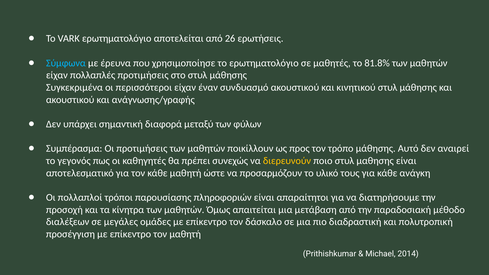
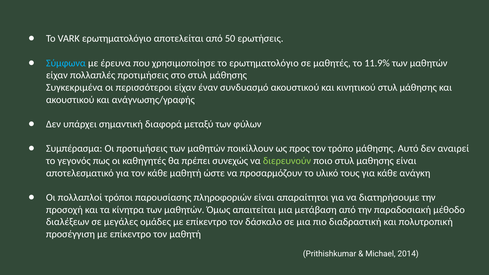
26: 26 -> 50 (230, 39)
81.8%: 81.8% -> 11.9% (377, 63)
διερευνούν colour: yellow -> light green (287, 161)
